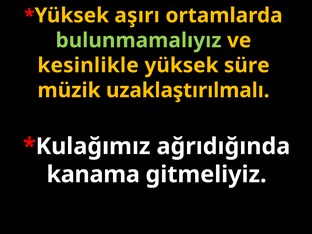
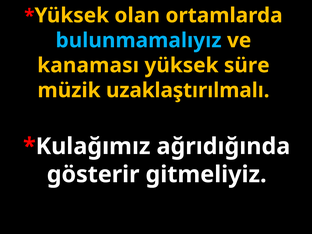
aşırı: aşırı -> olan (137, 15)
bulunmamalıyız colour: light green -> light blue (139, 40)
kesinlikle: kesinlikle -> kanaması (88, 65)
kanama: kanama -> gösterir (93, 174)
